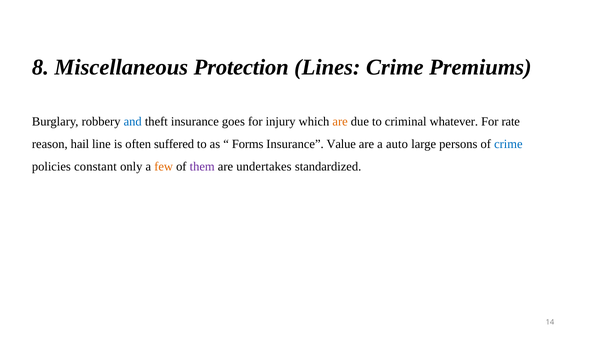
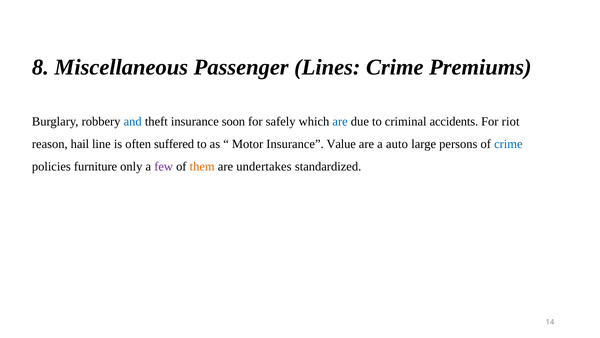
Protection: Protection -> Passenger (241, 67)
goes: goes -> soon (233, 121)
injury: injury -> safely (281, 121)
are colour: orange -> blue (340, 121)
whatever: whatever -> accidents (454, 121)
rate: rate -> riot (511, 121)
Forms: Forms -> Motor (248, 144)
constant: constant -> furniture (96, 167)
few colour: orange -> purple (164, 167)
them colour: purple -> orange (202, 167)
